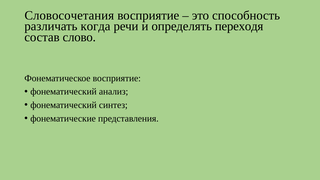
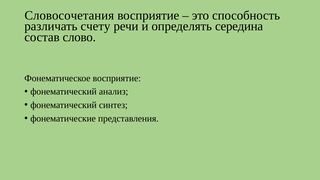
когда: когда -> счету (95, 26)
переходя: переходя -> середина (239, 26)
